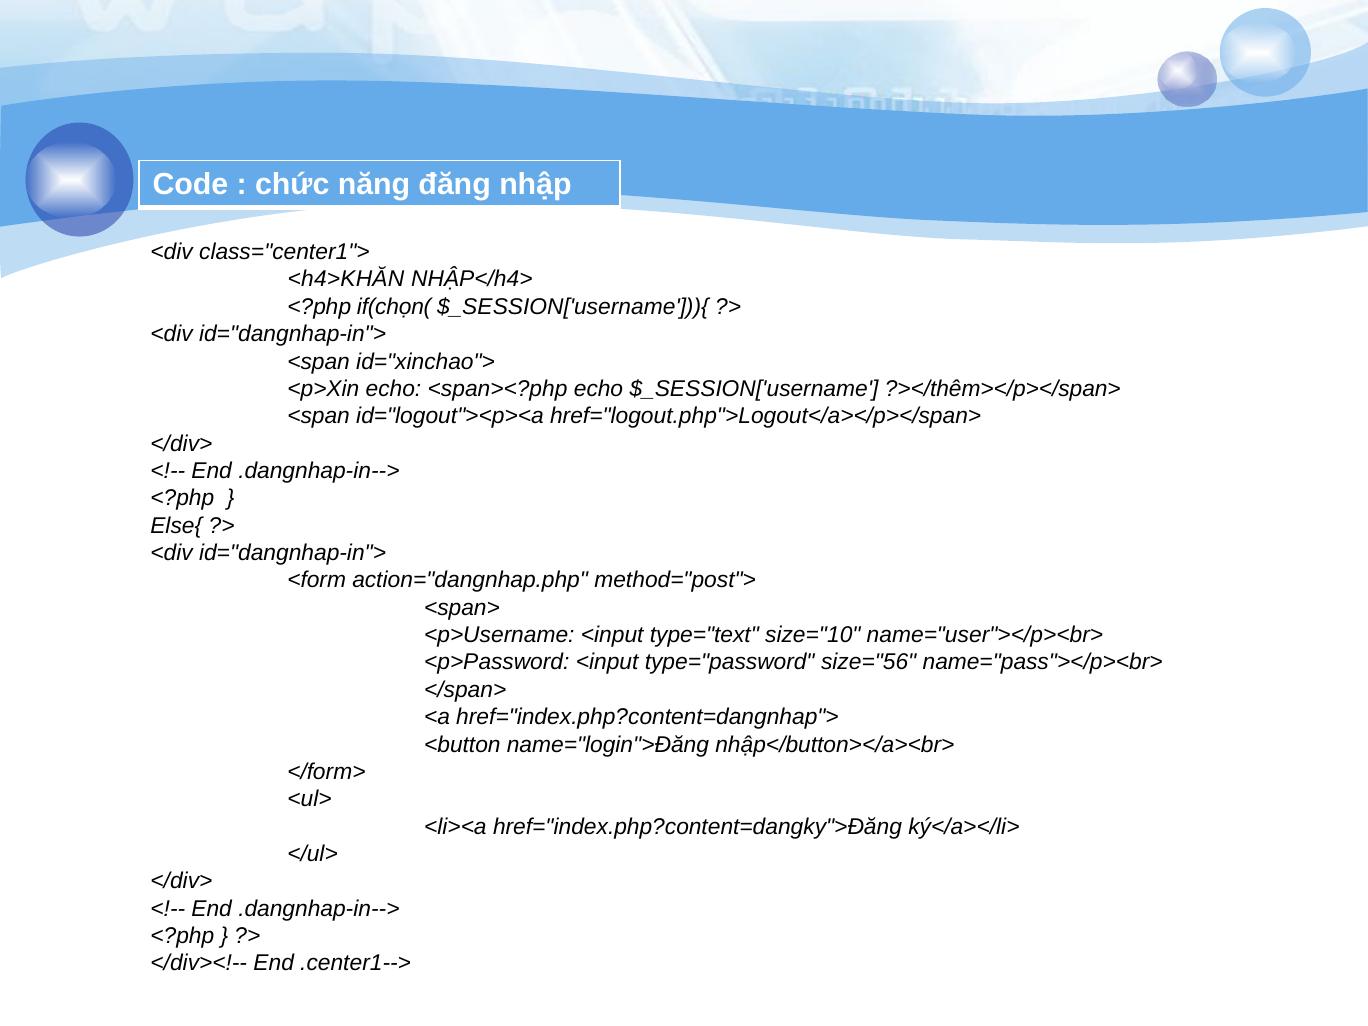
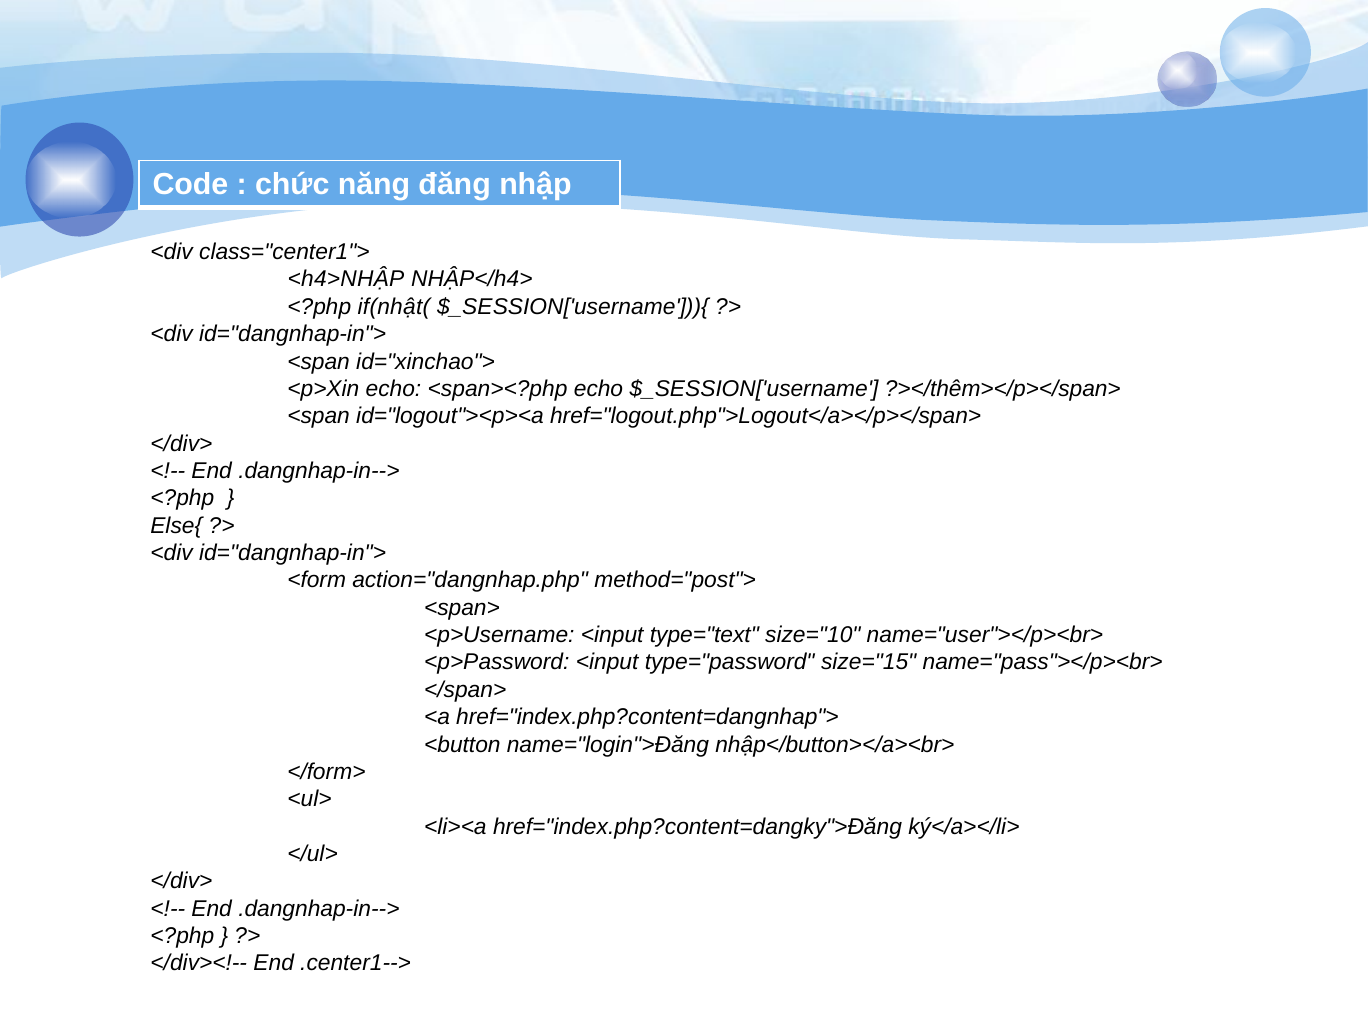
<h4>KHĂN: <h4>KHĂN -> <h4>NHẬP (346, 279)
if(chọn(: if(chọn( -> if(nhật( (394, 307)
size="56: size="56 -> size="15 (869, 662)
